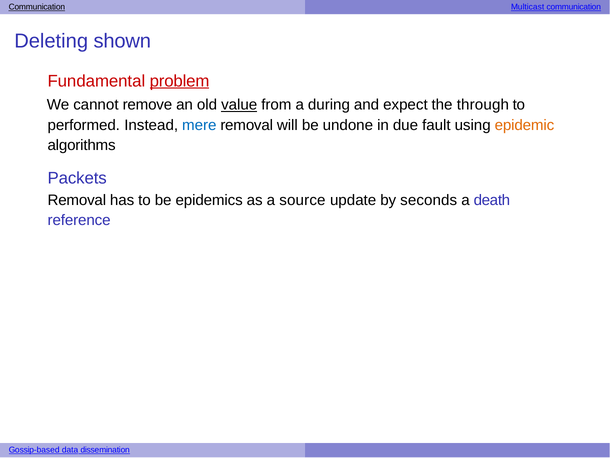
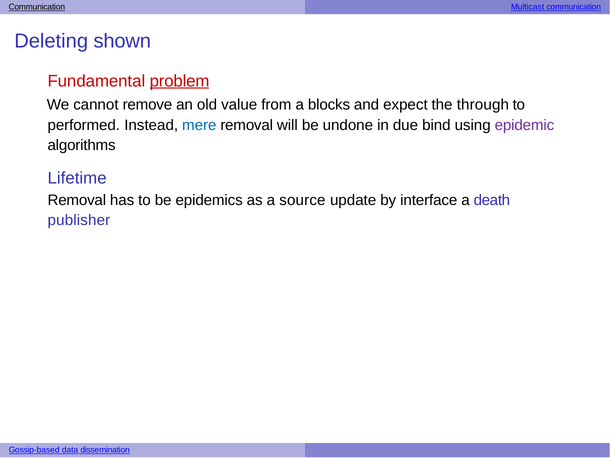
value underline: present -> none (239, 105)
during: during -> blocks (329, 105)
fault: fault -> bind (436, 125)
epidemic colour: orange -> purple (524, 125)
Packets: Packets -> Lifetime (77, 178)
seconds: seconds -> interface (429, 200)
reference: reference -> publisher (79, 220)
